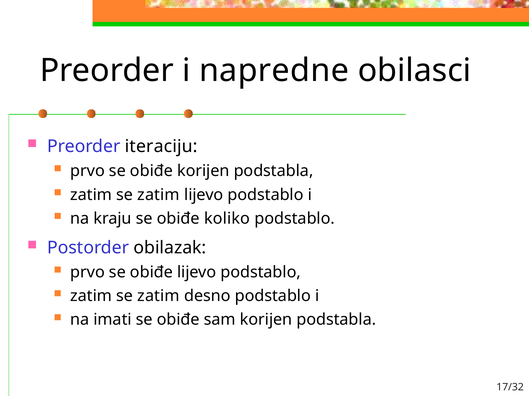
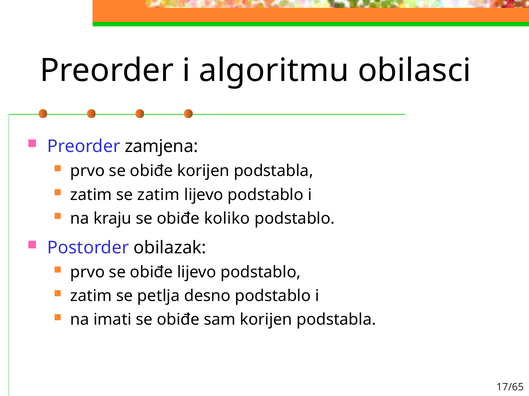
napredne: napredne -> algoritmu (274, 71)
iteraciju: iteraciju -> zamjena (161, 147)
zatim: zatim -> petlja (159, 296)
17/32: 17/32 -> 17/65 (510, 388)
